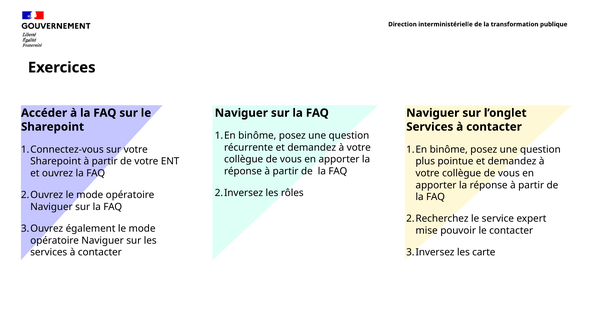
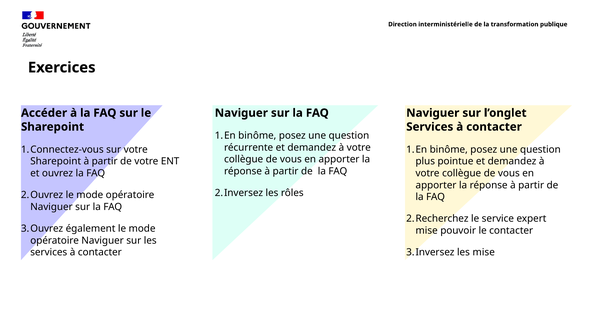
les carte: carte -> mise (484, 252)
